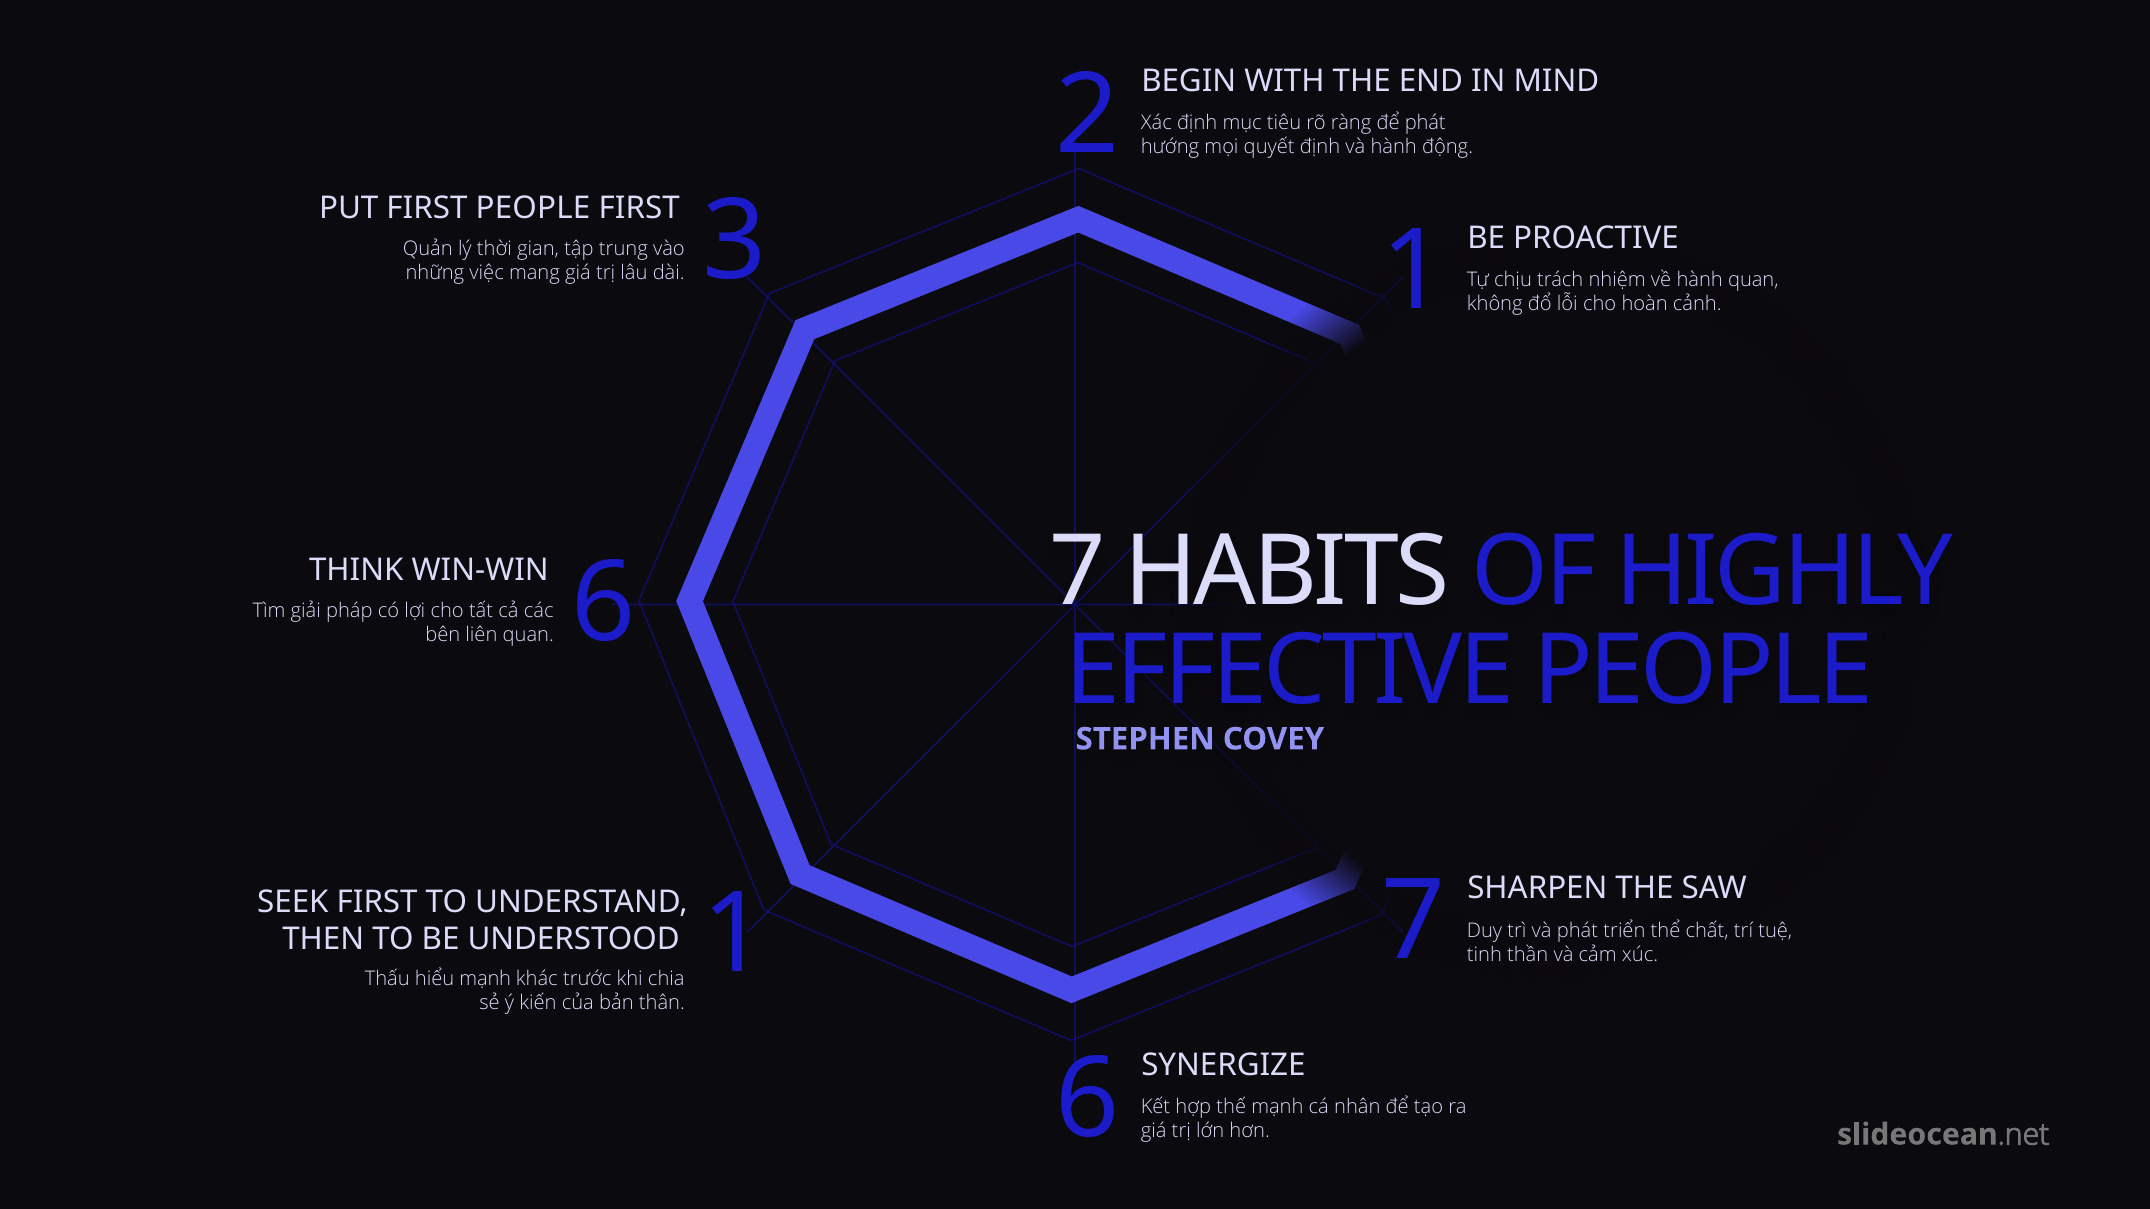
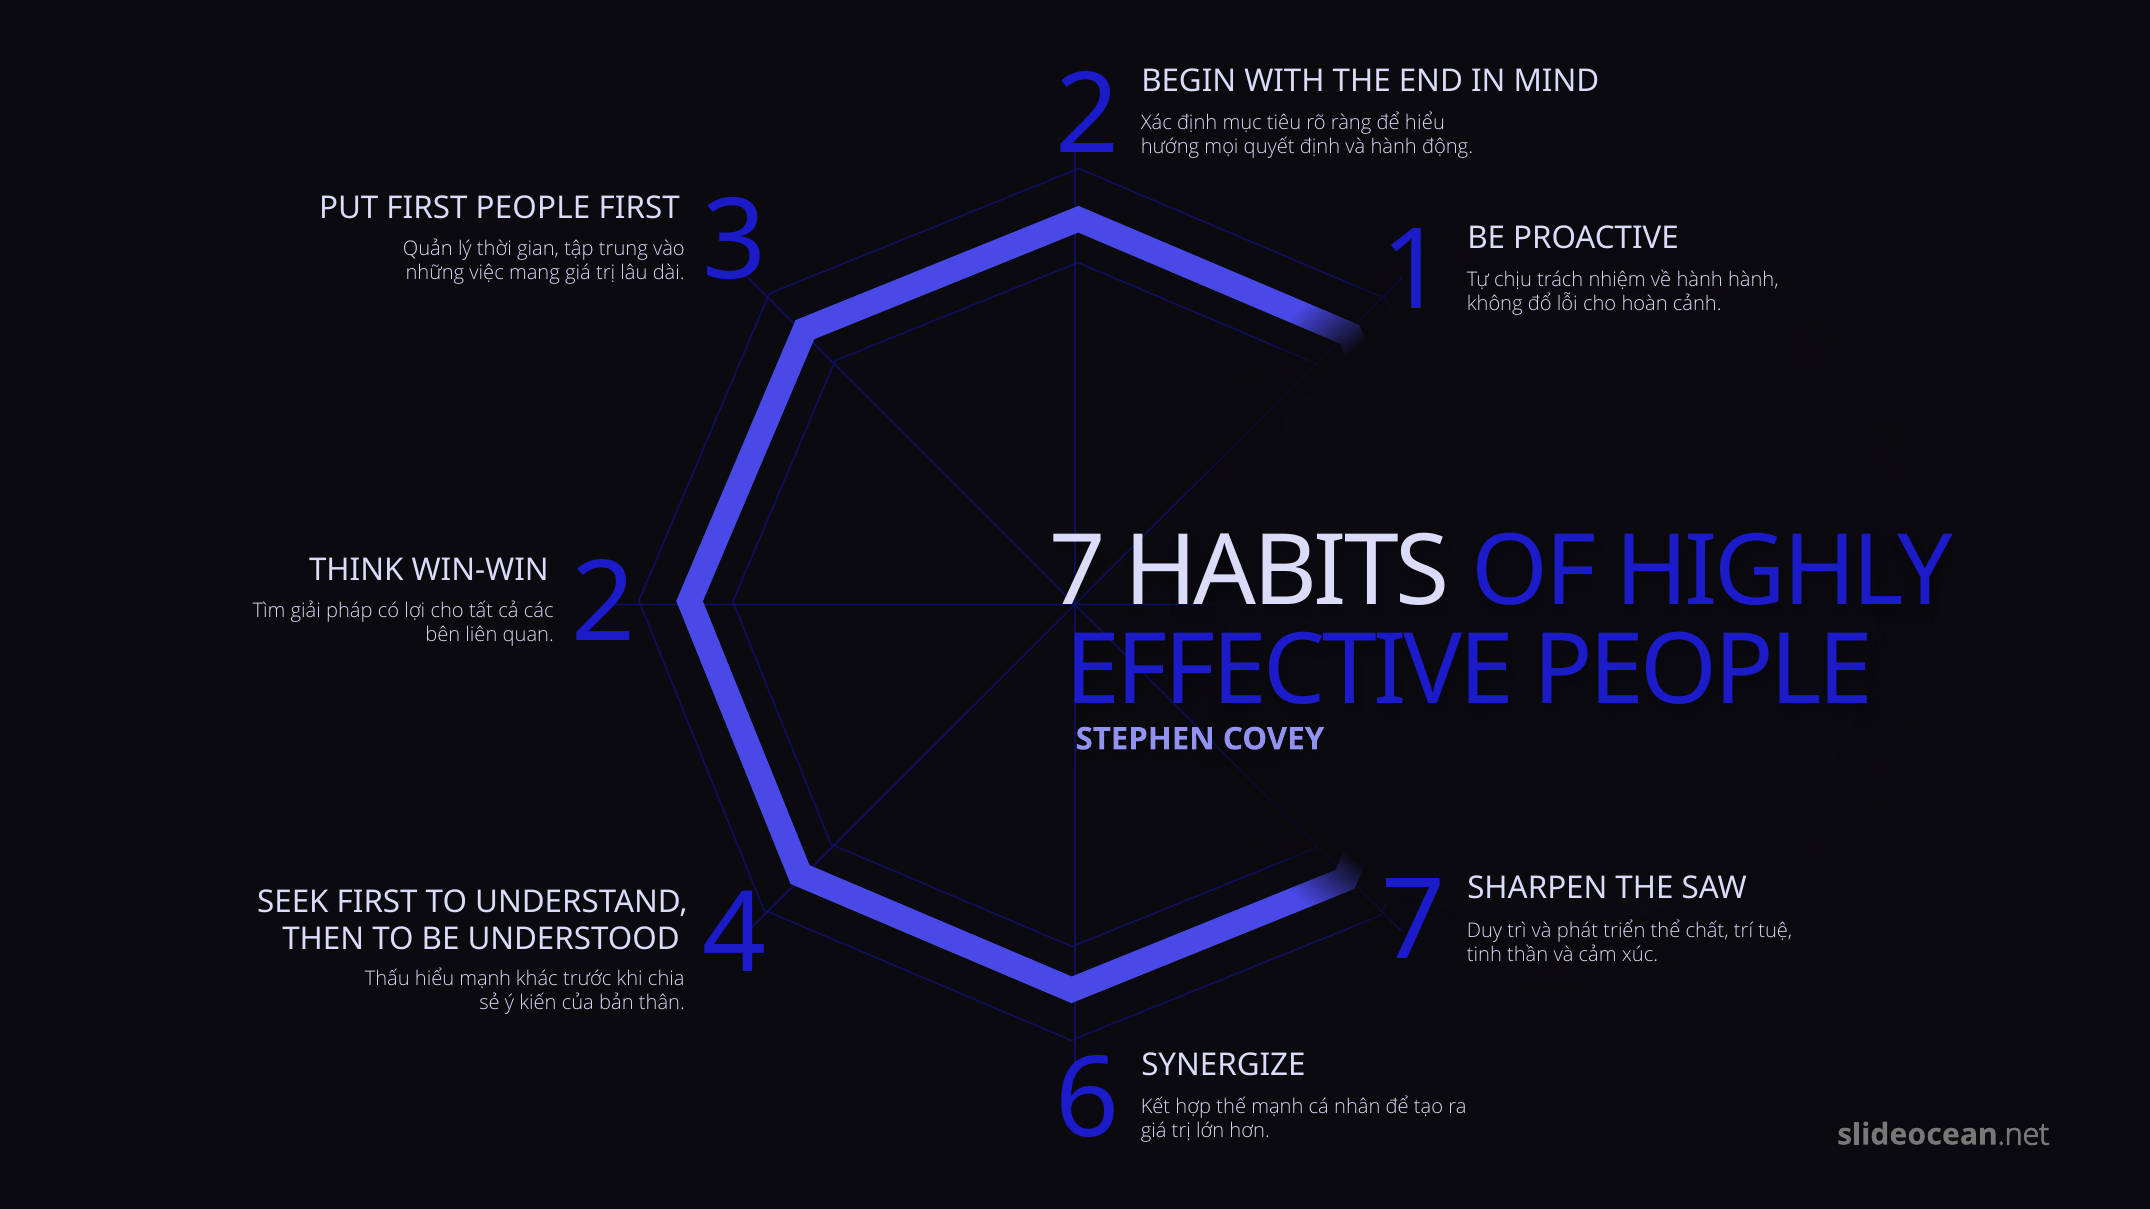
để phát: phát -> hiểu (1425, 123)
hành quan: quan -> hành (1753, 280)
quan 6: 6 -> 2 (604, 604)
thân 1: 1 -> 4 (734, 935)
